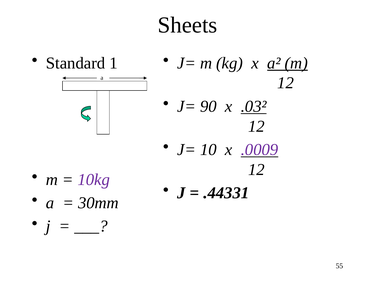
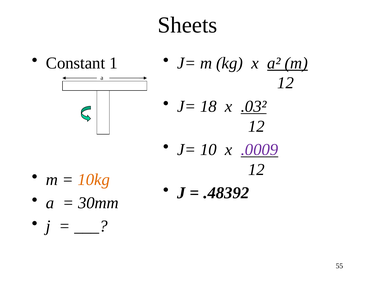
Standard: Standard -> Constant (76, 63)
90: 90 -> 18 (208, 106)
10kg colour: purple -> orange (94, 180)
.44331: .44331 -> .48392 (226, 193)
